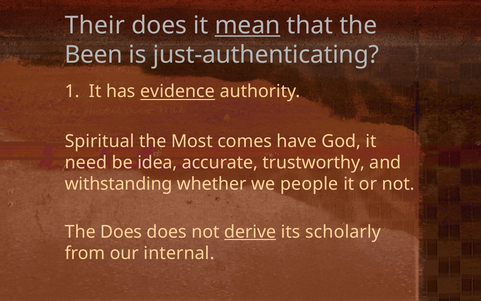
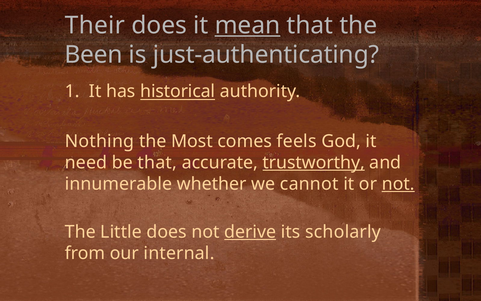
evidence: evidence -> historical (178, 91)
Spiritual: Spiritual -> Nothing (100, 141)
have: have -> feels (297, 141)
be idea: idea -> that (157, 162)
trustworthy underline: none -> present (314, 162)
withstanding: withstanding -> innumerable (119, 184)
people: people -> cannot (309, 184)
not underline: none -> present (398, 184)
The Does: Does -> Little (121, 232)
